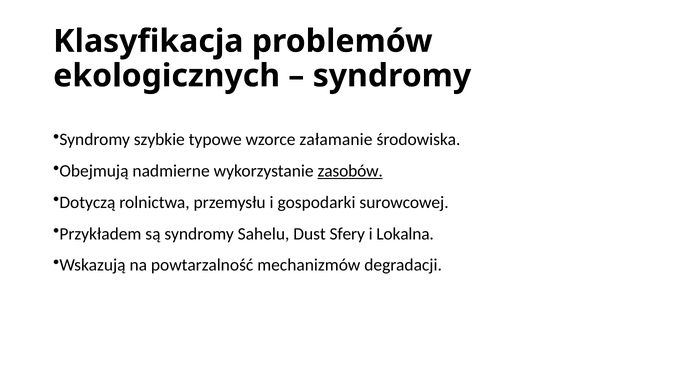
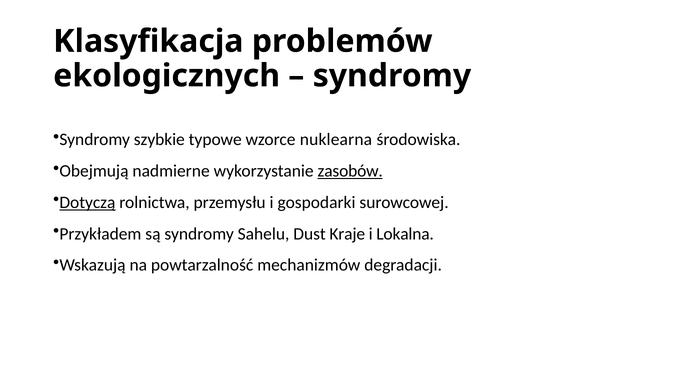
załamanie: załamanie -> nuklearna (336, 140)
Dotyczą underline: none -> present (87, 203)
Sfery: Sfery -> Kraje (347, 234)
